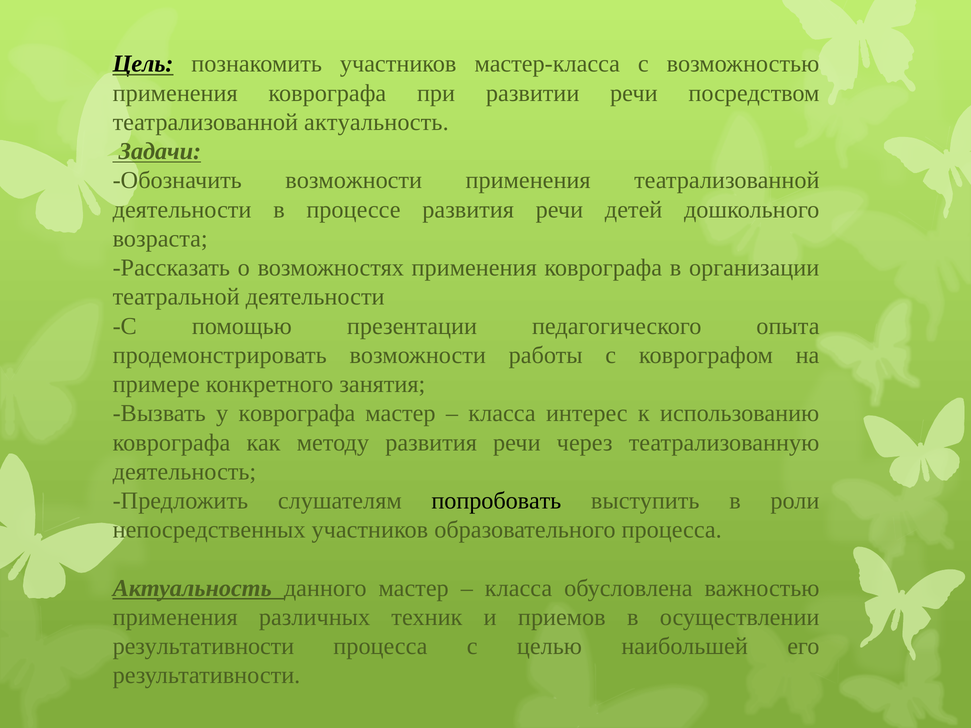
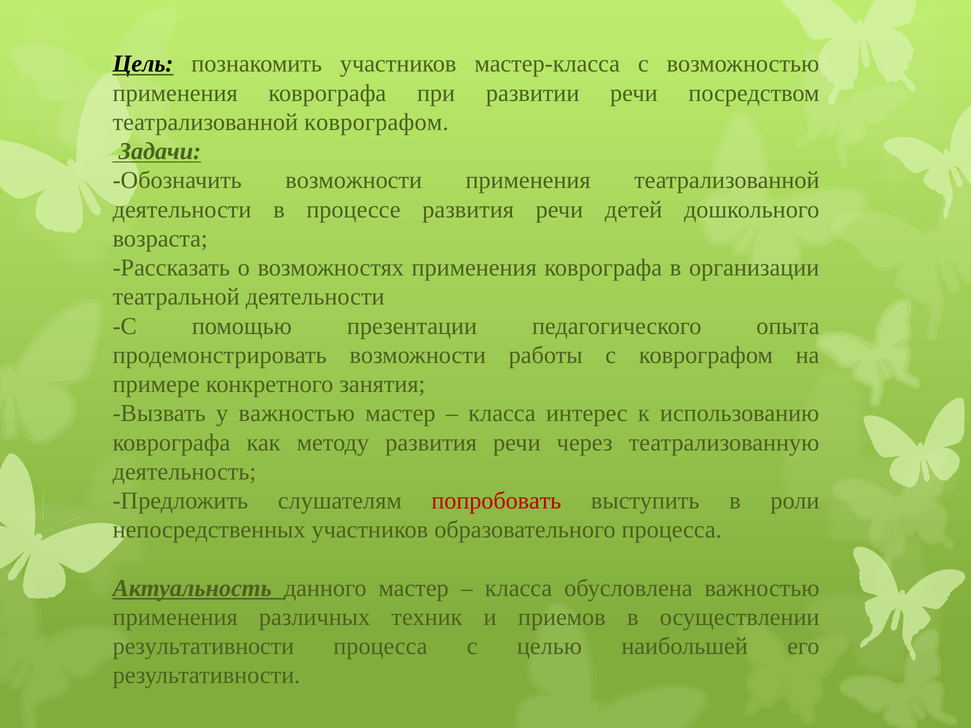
театрализованной актуальность: актуальность -> коврографом (376, 122)
у коврографа: коврографа -> важностью (297, 414)
попробовать colour: black -> red (496, 501)
